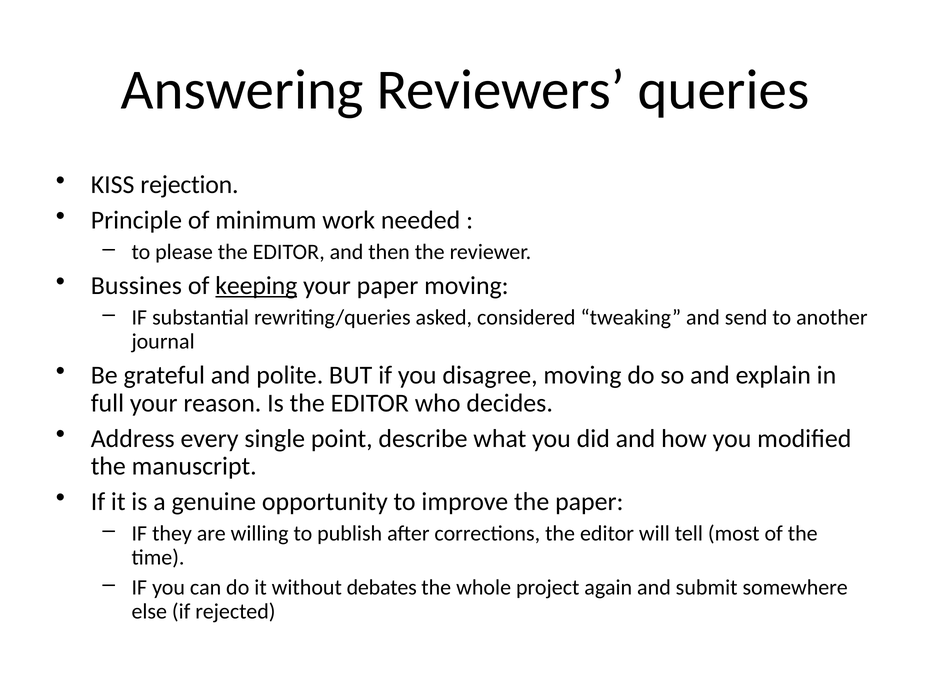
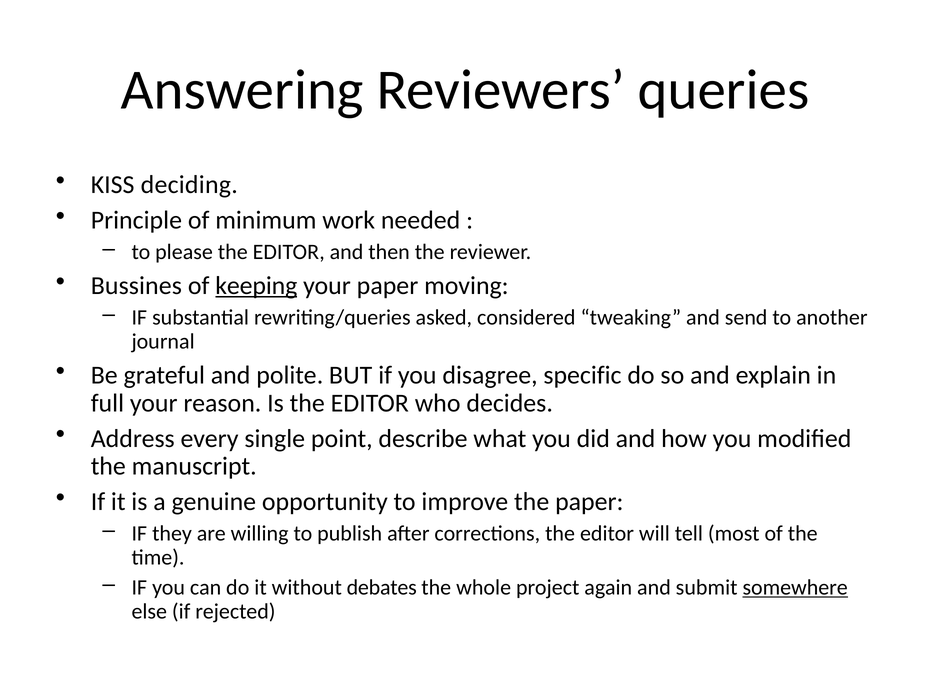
rejection: rejection -> deciding (189, 185)
disagree moving: moving -> specific (582, 375)
somewhere underline: none -> present (795, 588)
